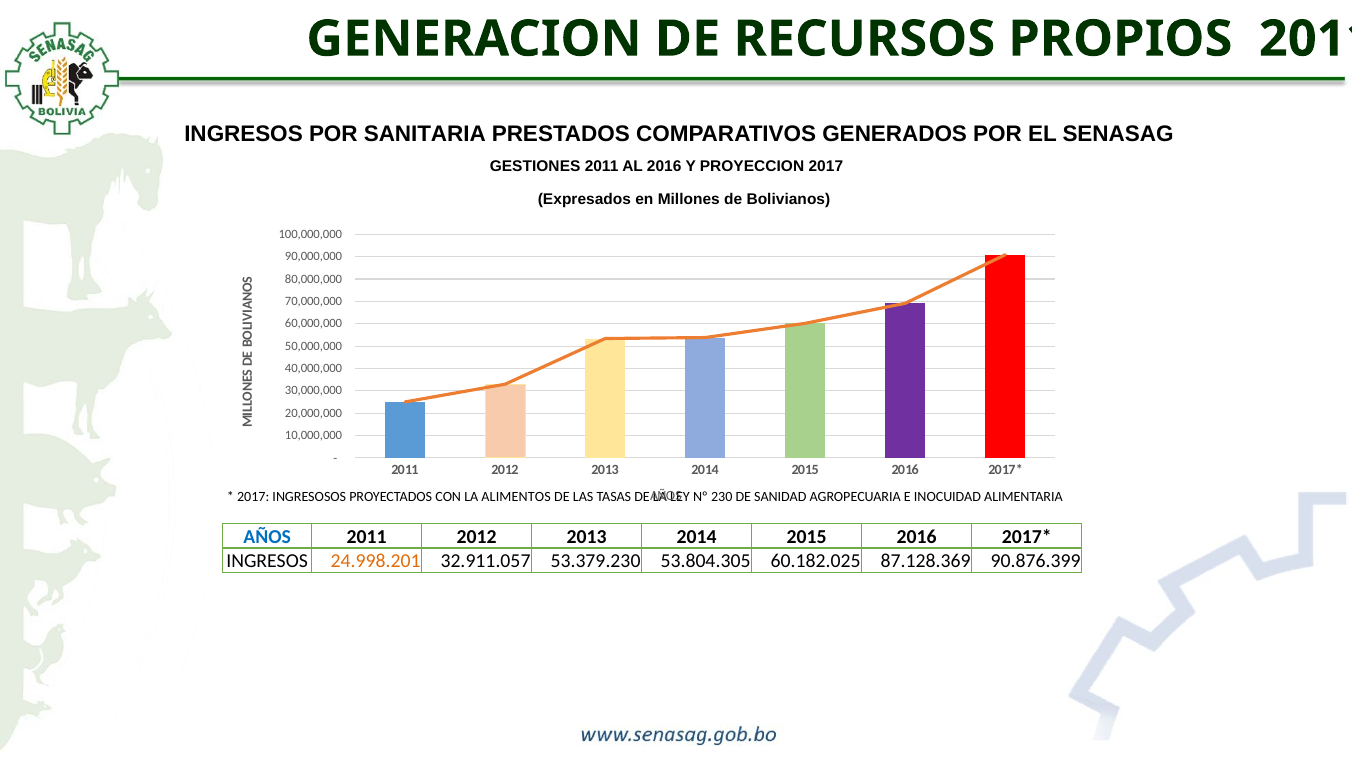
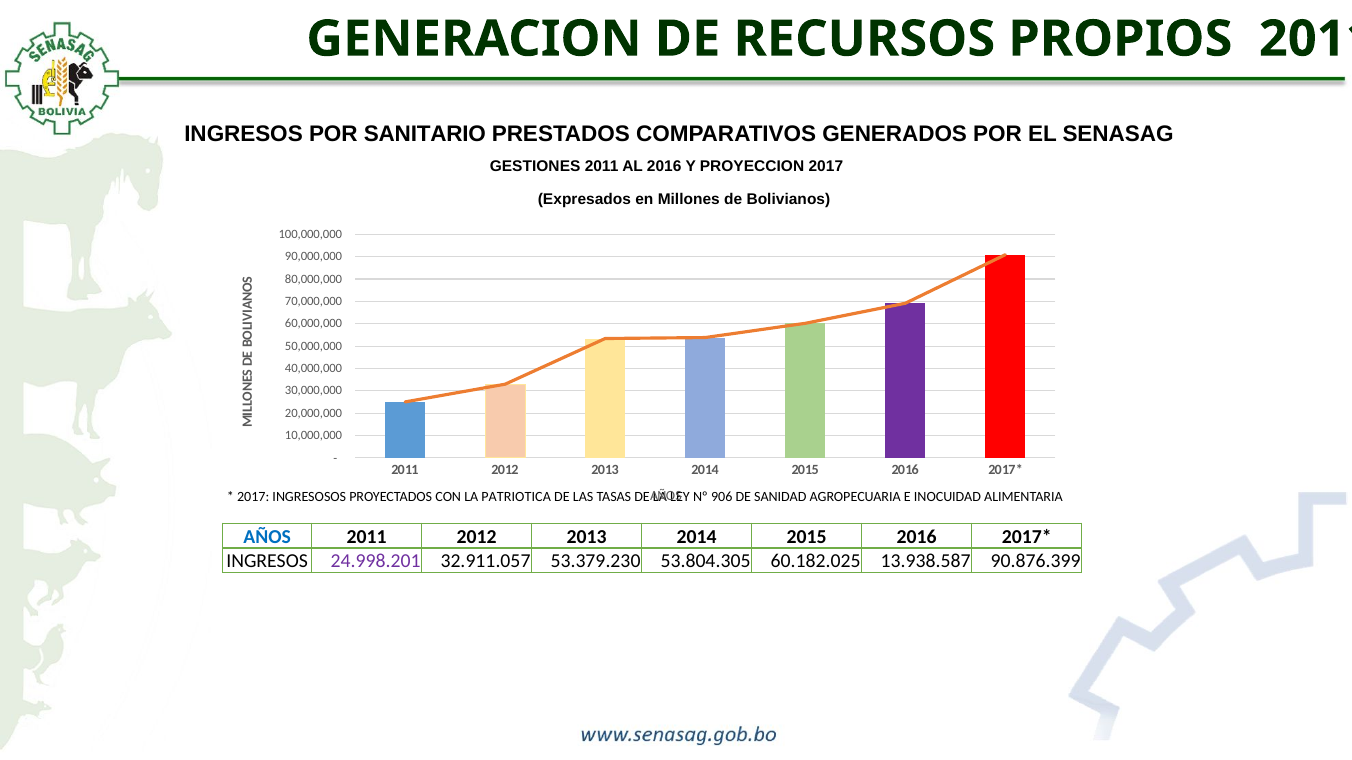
SANITARIA: SANITARIA -> SANITARIO (425, 134)
ALIMENTOS: ALIMENTOS -> PATRIOTICA (516, 497)
230: 230 -> 906 (722, 497)
24.998.201 colour: orange -> purple (376, 562)
87.128.369: 87.128.369 -> 13.938.587 (926, 562)
